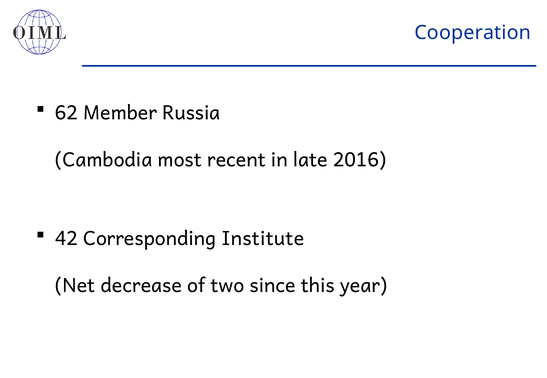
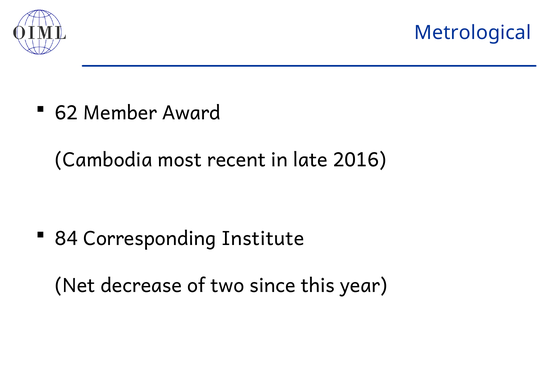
Cooperation: Cooperation -> Metrological (473, 33)
Russia: Russia -> Award (191, 113)
42: 42 -> 84 (66, 239)
